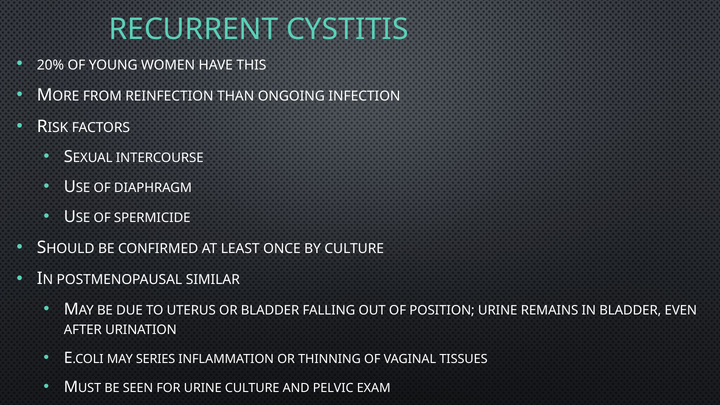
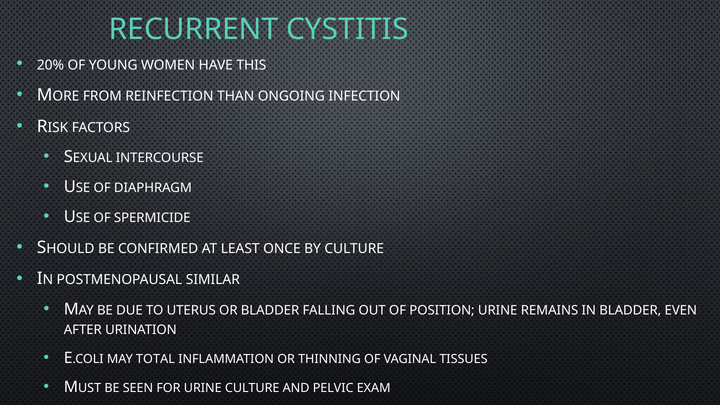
SERIES: SERIES -> TOTAL (155, 359)
